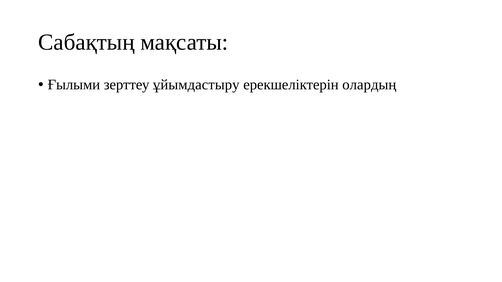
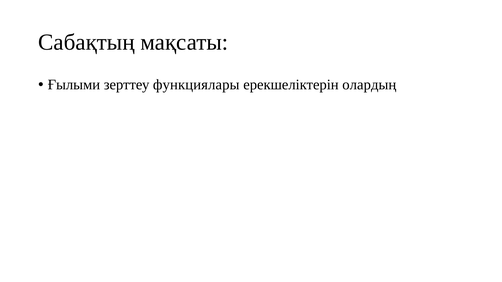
ұйымдастыру: ұйымдастыру -> функциялары (196, 85)
